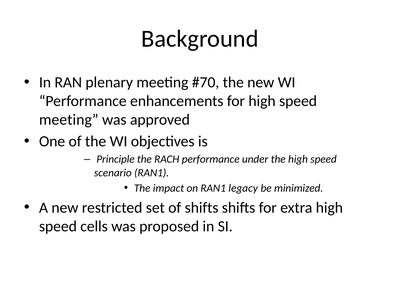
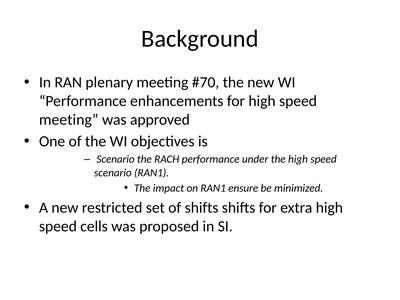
Principle: Principle -> Scenario (116, 159)
legacy: legacy -> ensure (243, 188)
